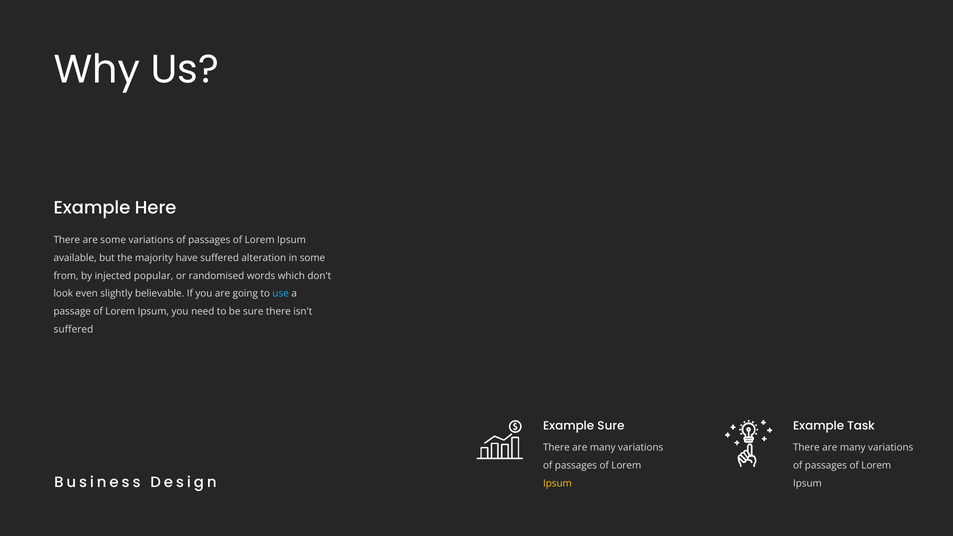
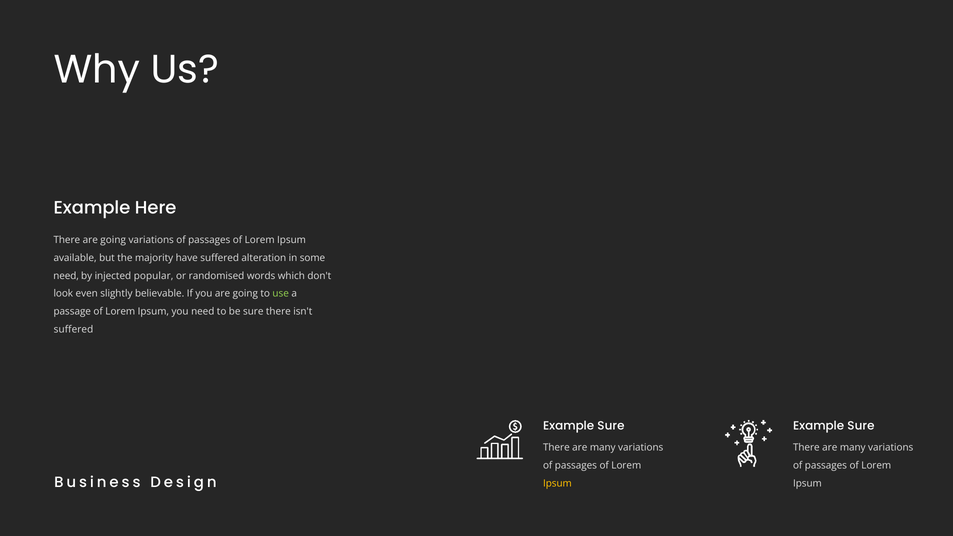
There are some: some -> going (113, 240)
from: from -> need (66, 276)
use colour: light blue -> light green (281, 294)
Task: Task -> Sure (861, 426)
